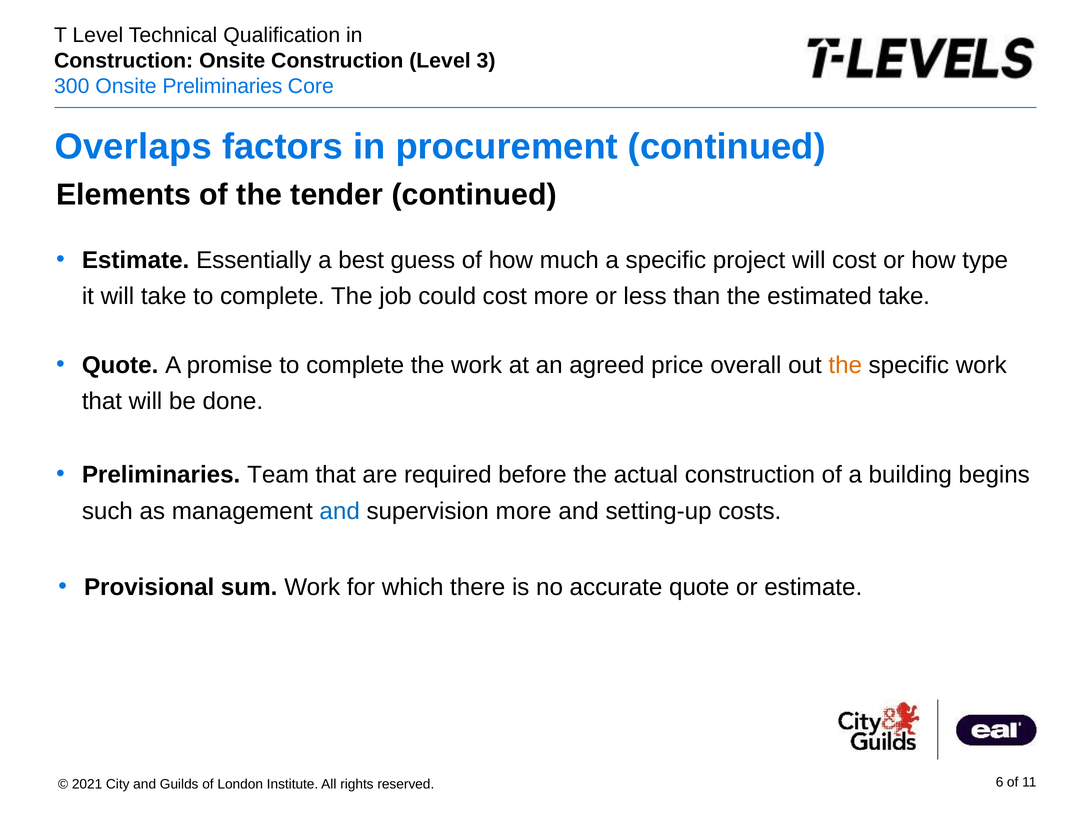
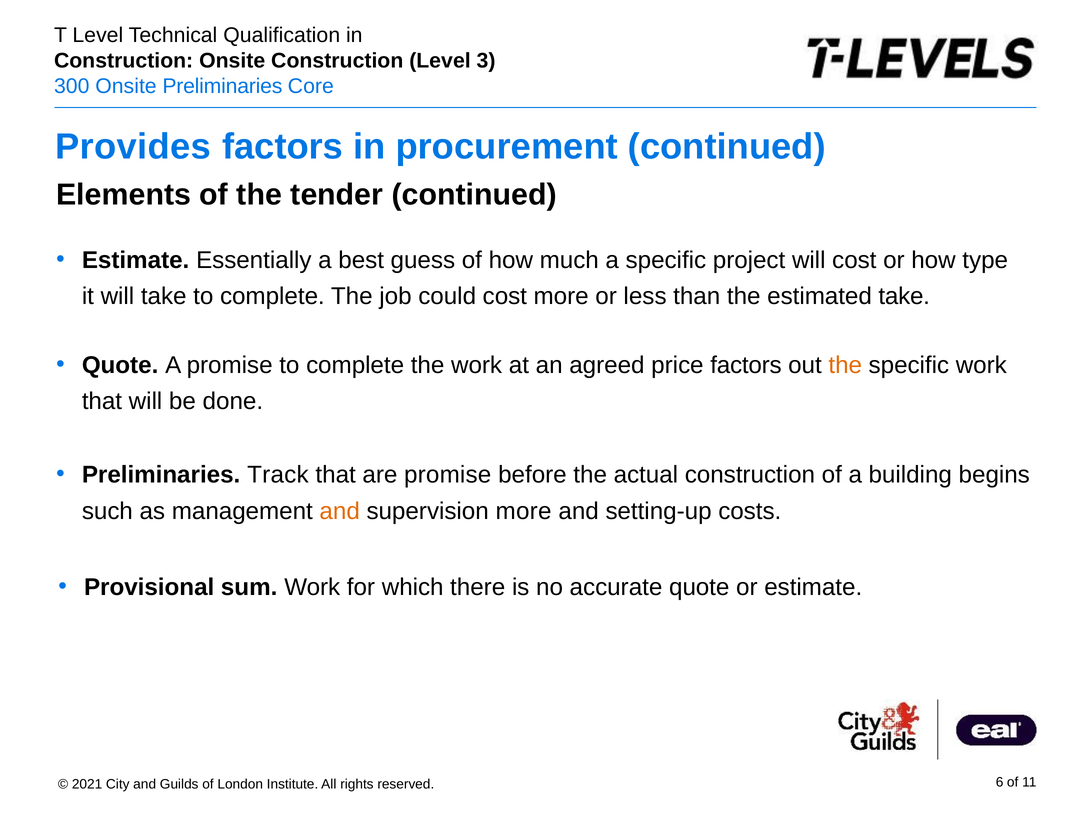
Overlaps: Overlaps -> Provides (133, 147)
price overall: overall -> factors (746, 365)
Team: Team -> Track (278, 475)
are required: required -> promise (448, 475)
and colour: blue -> orange (340, 511)
